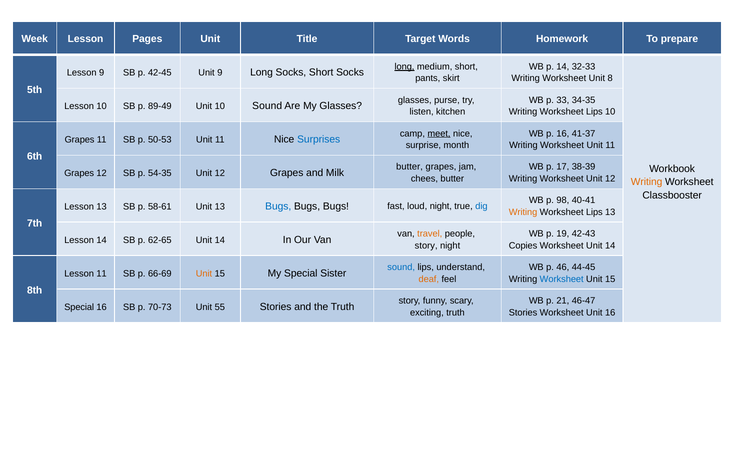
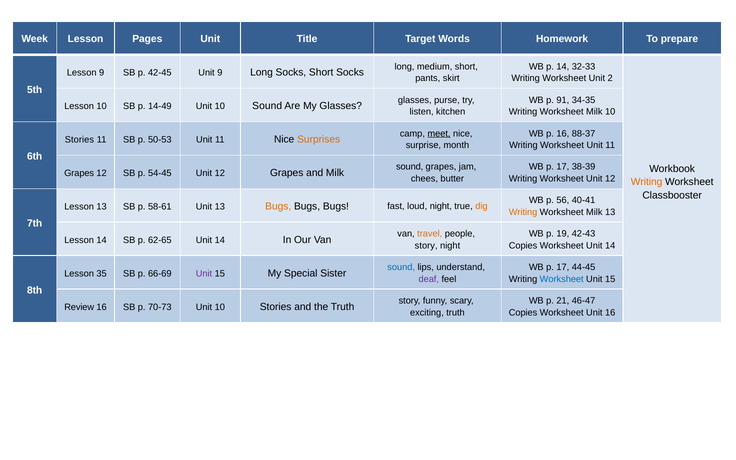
long underline: present -> none (404, 67)
8: 8 -> 2 (610, 78)
33: 33 -> 91 (563, 100)
89-49: 89-49 -> 14-49 (160, 106)
Lips: Lips -> Milk (594, 112)
41-37: 41-37 -> 88-37 (584, 133)
Grapes: Grapes -> Stories (79, 140)
Surprises colour: blue -> orange (319, 139)
butter: butter -> sound (410, 167)
54-35: 54-35 -> 54-45 (160, 173)
98: 98 -> 56 (563, 200)
Bugs colour: blue -> orange (278, 206)
dig colour: blue -> orange (481, 206)
Lips: Lips -> Milk (594, 212)
46: 46 -> 17 (563, 267)
Lesson 11: 11 -> 35 (102, 274)
Unit colour: orange -> purple (204, 274)
deaf colour: orange -> purple (429, 279)
Special: Special -> Review (79, 307)
70-73 Unit 55: 55 -> 10 (220, 307)
Stories: Stories -> Copies (523, 313)
